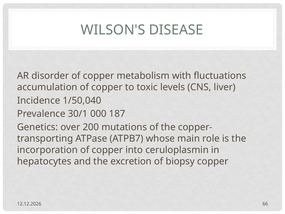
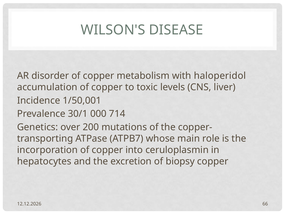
fluctuations: fluctuations -> haloperidol (220, 76)
1/50,040: 1/50,040 -> 1/50,001 (82, 100)
187: 187 -> 714 (117, 114)
